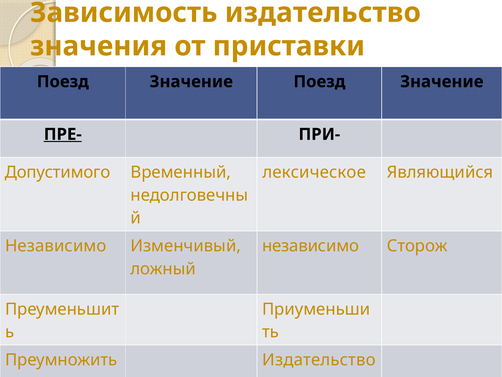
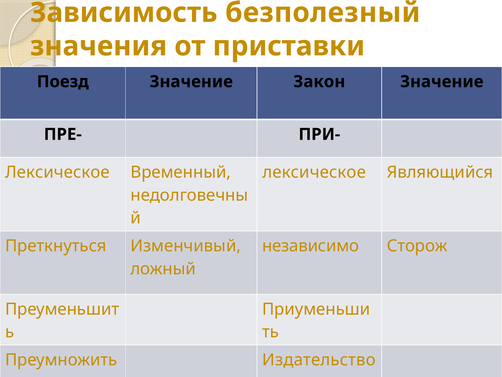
Зависимость издательство: издательство -> безполезный (323, 13)
Значение Поезд: Поезд -> Закон (319, 82)
ПРЕ- underline: present -> none (63, 134)
Допустимого: Допустимого -> Лексическое (57, 172)
Независимо: Независимо -> Преткнуться (56, 246)
